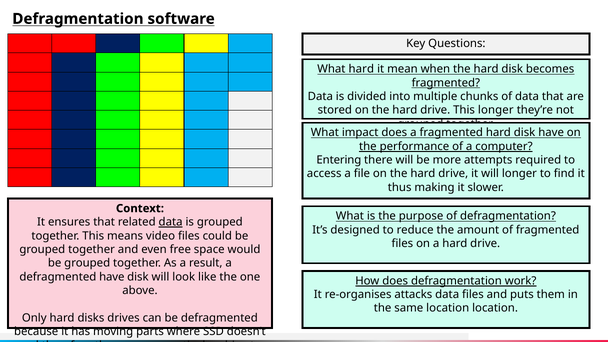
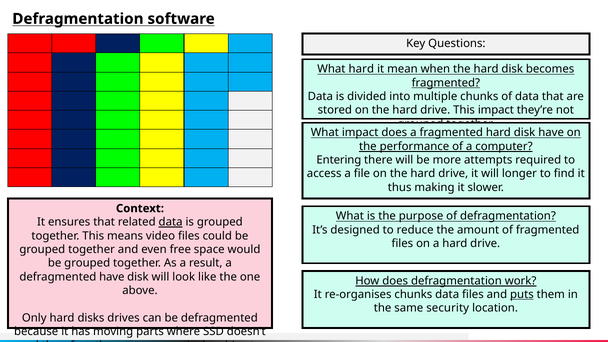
This longer: longer -> impact (496, 110)
re-organises attacks: attacks -> chunks (413, 294)
puts underline: none -> present (522, 294)
same location: location -> security (448, 308)
